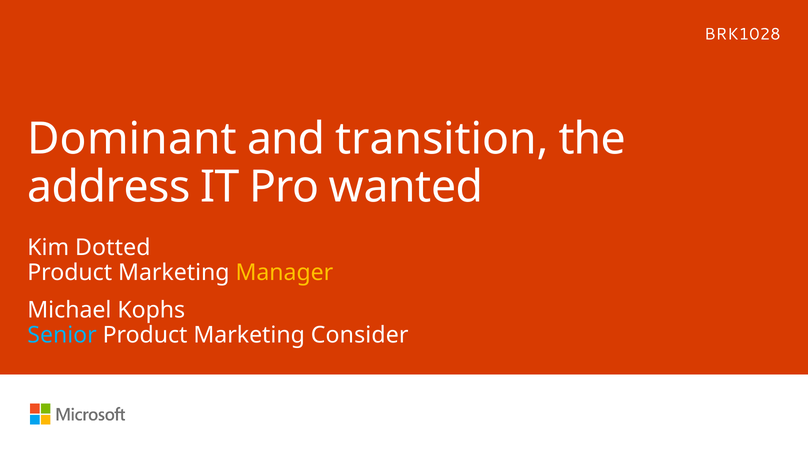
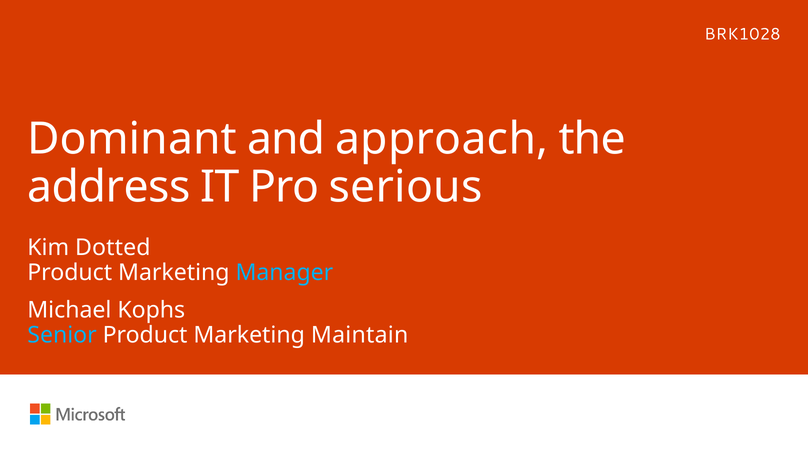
transition: transition -> approach (442, 139)
wanted: wanted -> serious (406, 187)
Manager colour: yellow -> light blue (284, 272)
Consider: Consider -> Maintain (360, 335)
